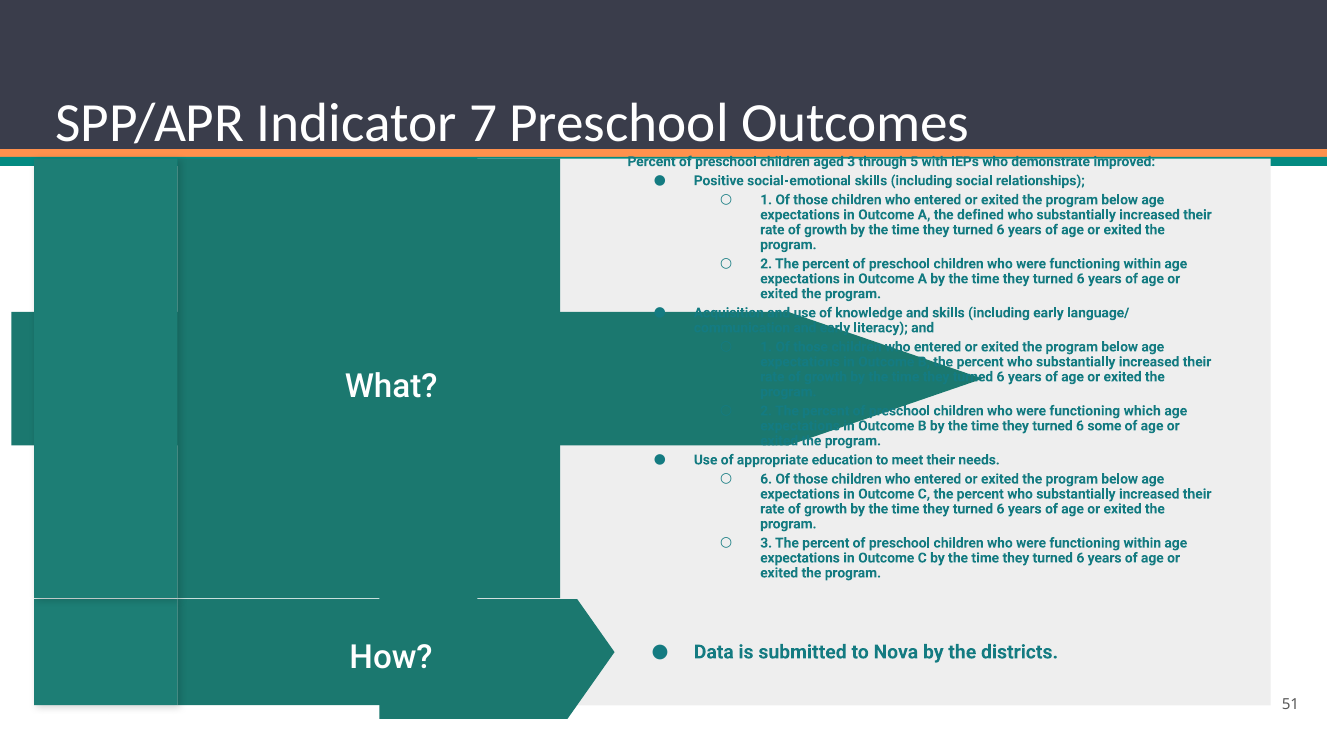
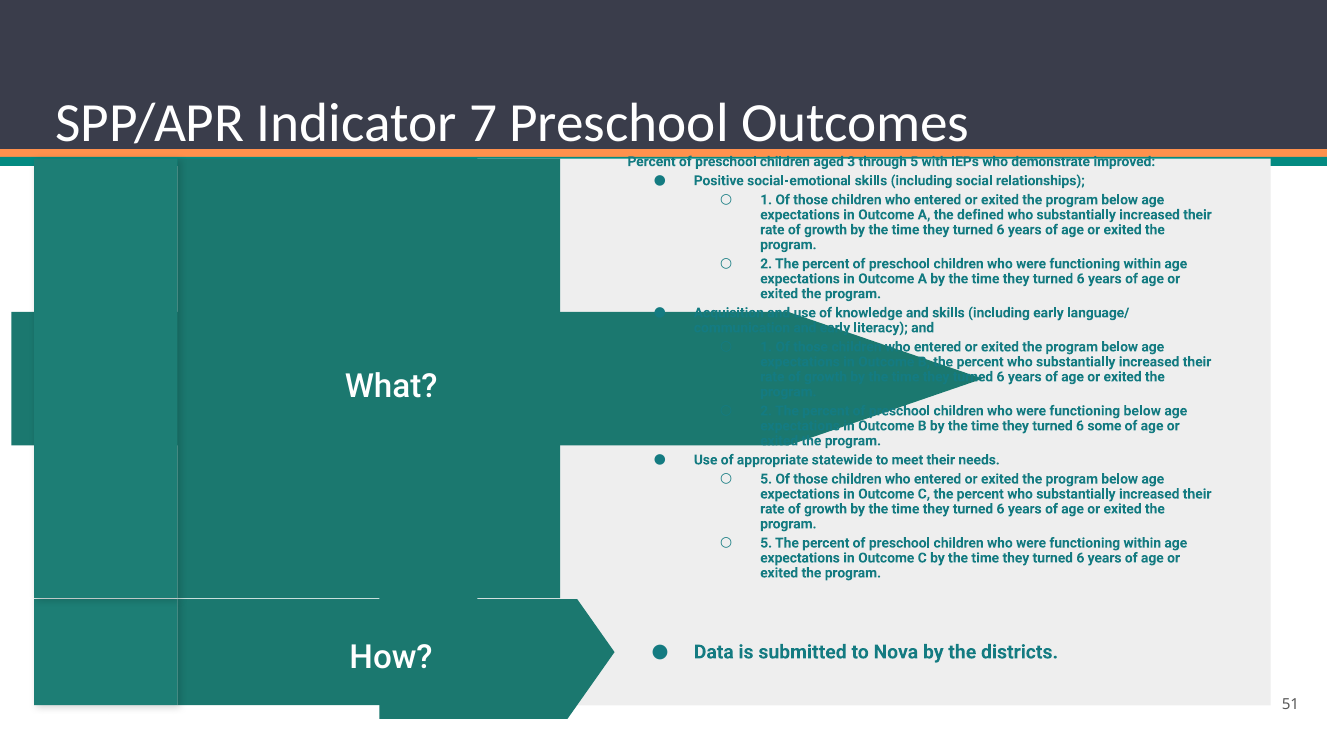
functioning which: which -> below (1142, 411)
education: education -> statewide (842, 460)
6: 6 -> 5 (766, 479)
3: 3 -> 5 (766, 543)
